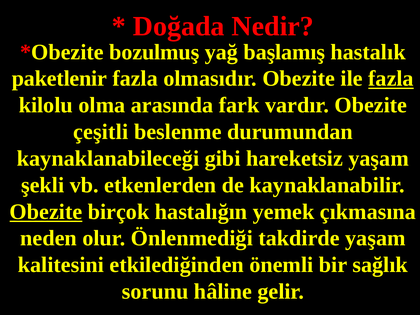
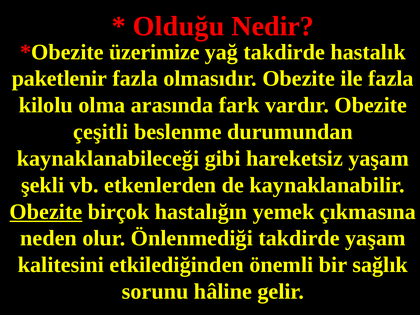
Doğada: Doğada -> Olduğu (179, 26)
bozulmuş: bozulmuş -> üzerimize (154, 52)
yağ başlamış: başlamış -> takdirde (284, 52)
fazla underline: present -> none (391, 79)
